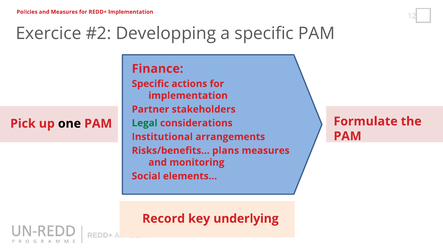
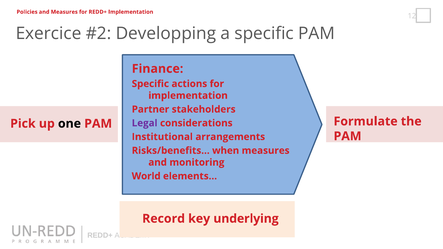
Legal colour: green -> purple (145, 123)
plans: plans -> when (226, 151)
Social: Social -> World (146, 176)
